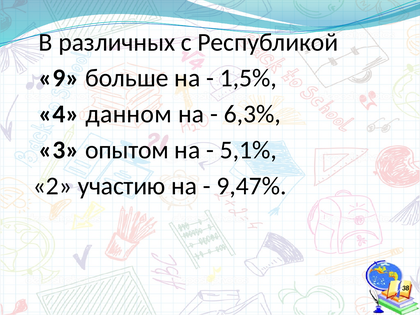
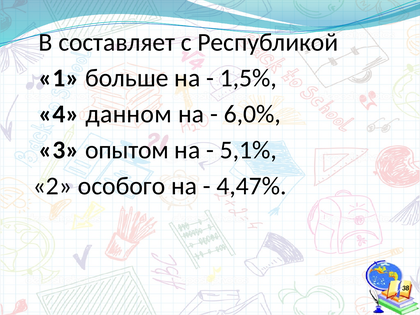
различных: различных -> составляет (117, 42)
9: 9 -> 1 (59, 78)
6,3%: 6,3% -> 6,0% (252, 114)
участию: участию -> особого (122, 186)
9,47%: 9,47% -> 4,47% (252, 186)
